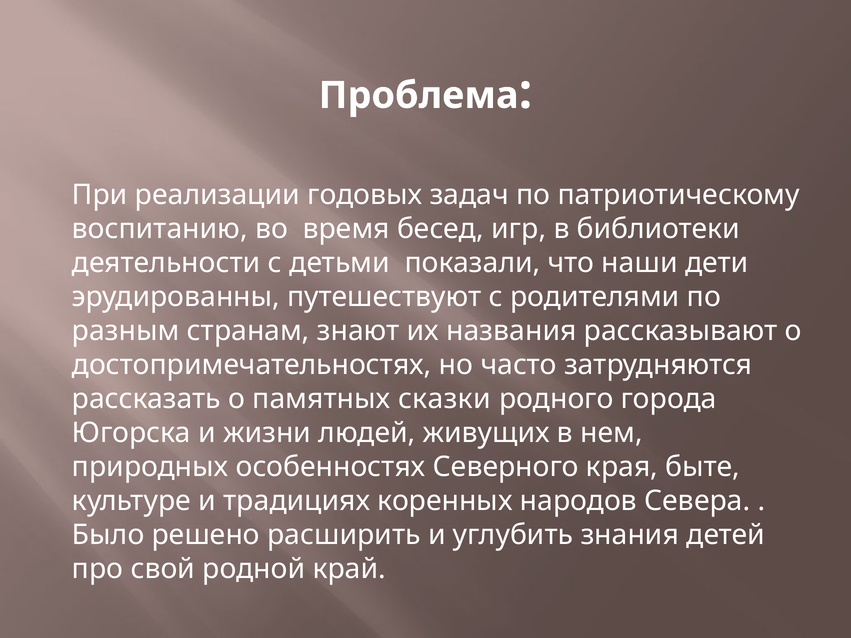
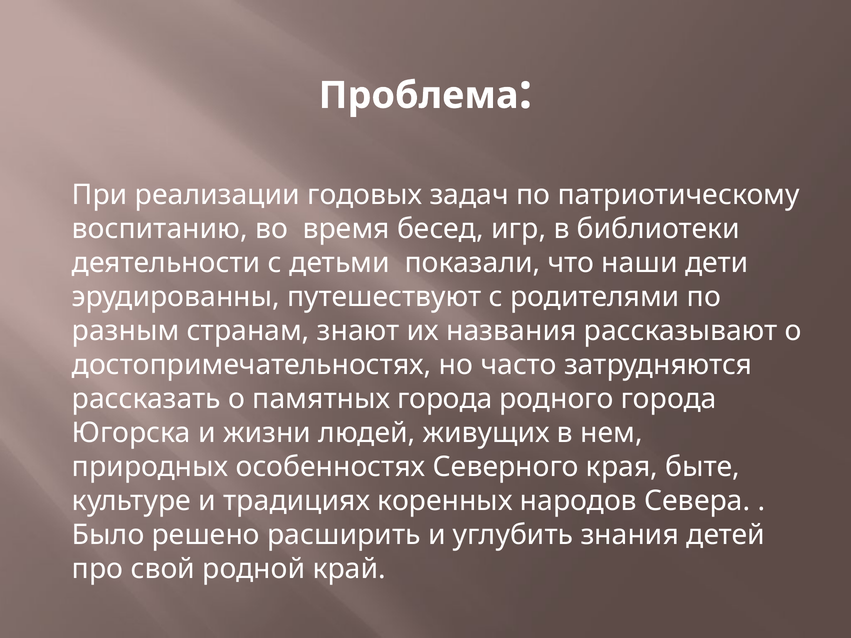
памятных сказки: сказки -> города (445, 399)
